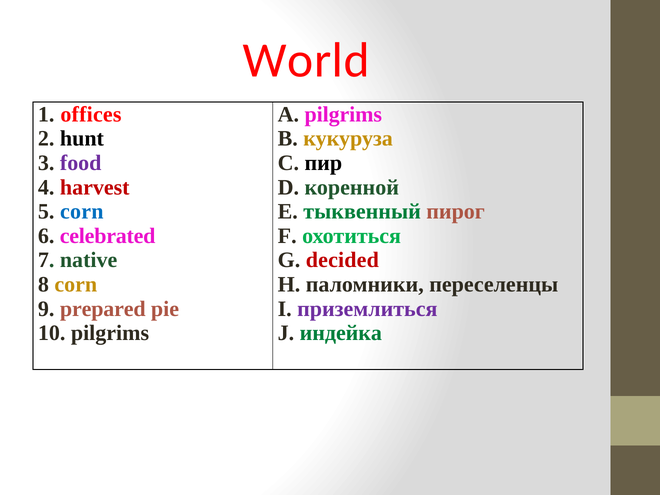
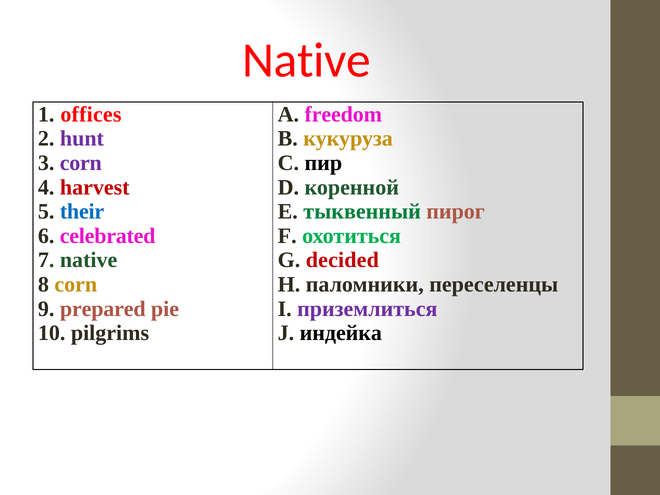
World: World -> Native (307, 60)
A pilgrims: pilgrims -> freedom (343, 114)
hunt colour: black -> purple (82, 139)
3 food: food -> corn (81, 163)
5 corn: corn -> their (82, 212)
индейка colour: green -> black (341, 333)
